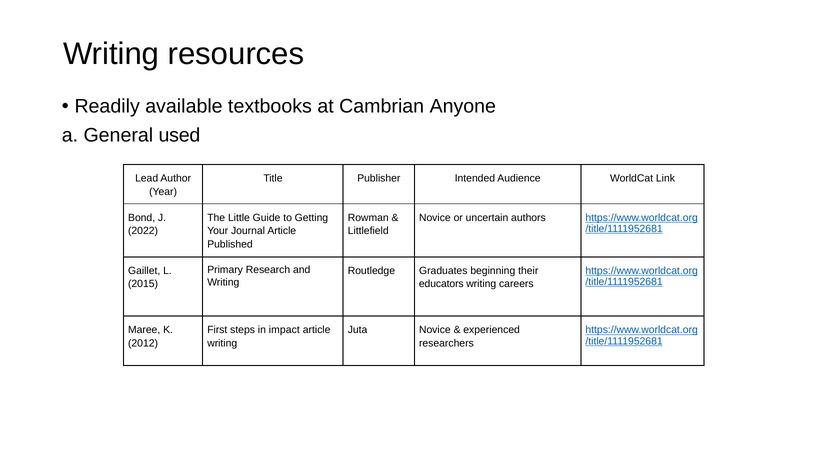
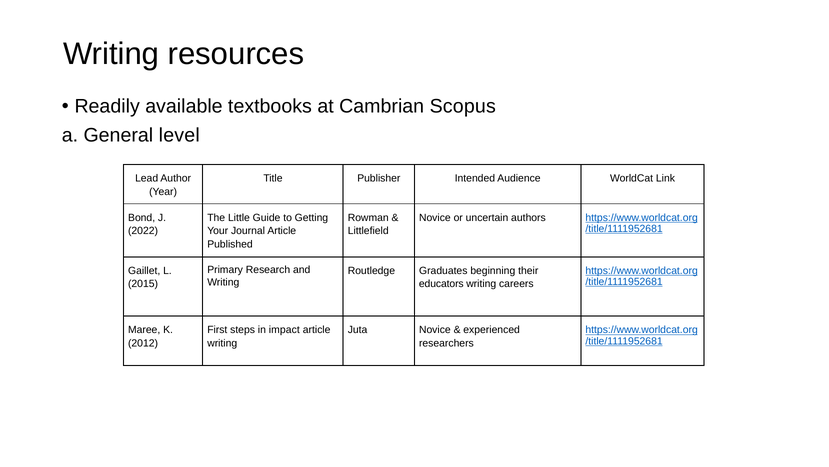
Anyone: Anyone -> Scopus (463, 106)
used: used -> level (179, 135)
